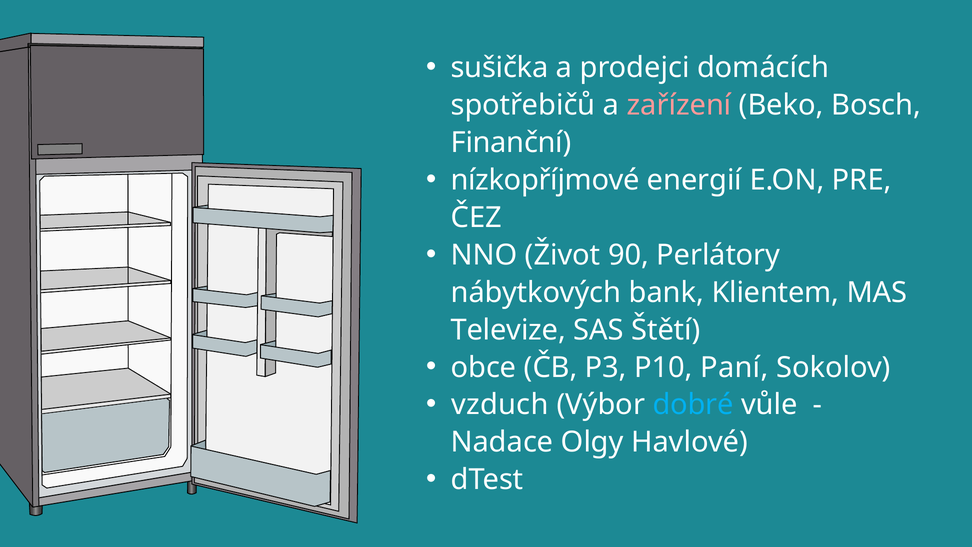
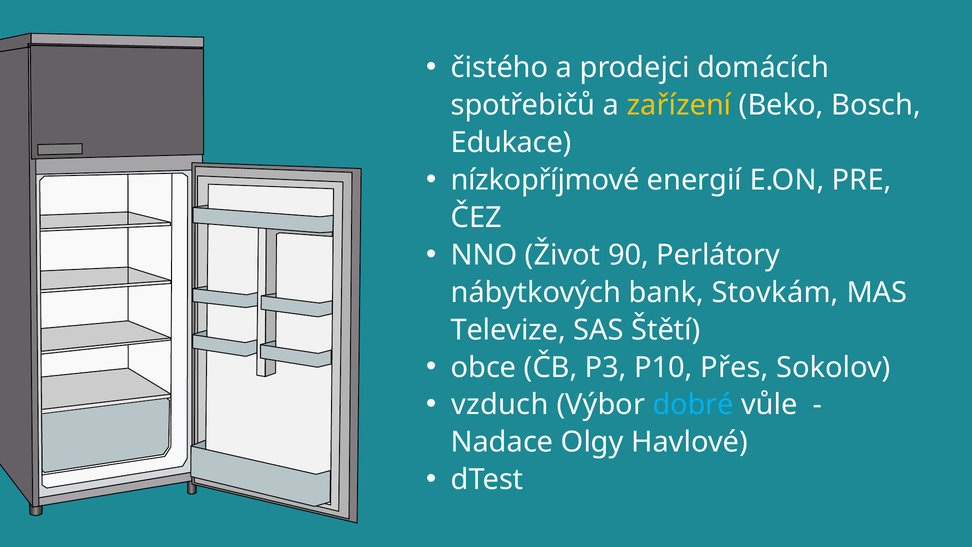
sušička: sušička -> čistého (500, 68)
zařízení colour: pink -> yellow (679, 105)
Finanční: Finanční -> Edukace (511, 143)
Klientem: Klientem -> Stovkám (775, 292)
Paní: Paní -> Přes (734, 367)
